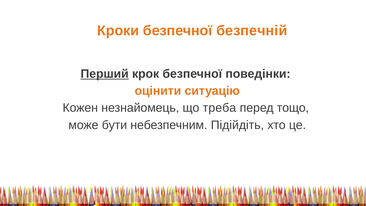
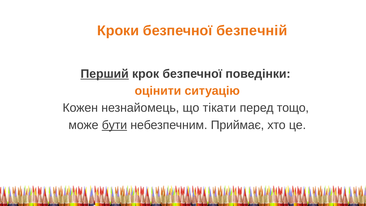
треба: треба -> тікати (219, 108)
бути underline: none -> present (114, 125)
Підійдіть: Підійдіть -> Приймає (237, 125)
